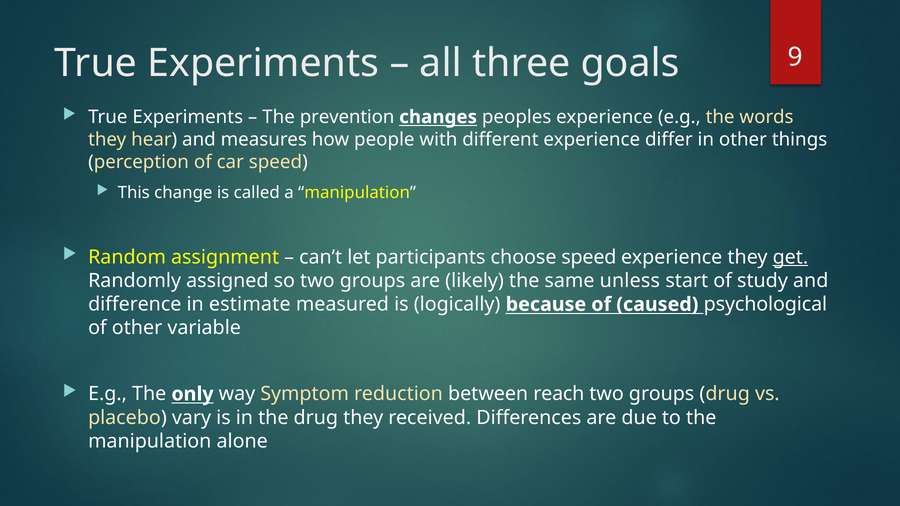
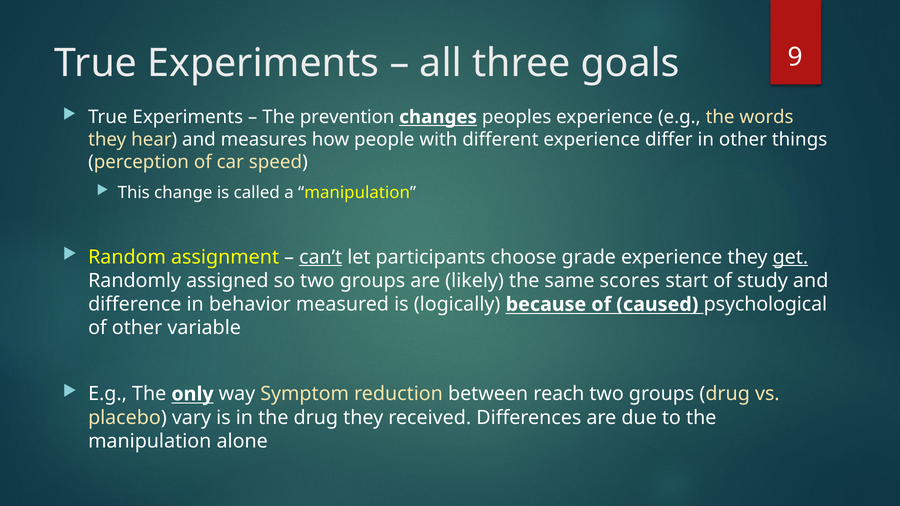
can’t underline: none -> present (321, 257)
choose speed: speed -> grade (589, 257)
unless: unless -> scores (630, 281)
estimate: estimate -> behavior (250, 305)
